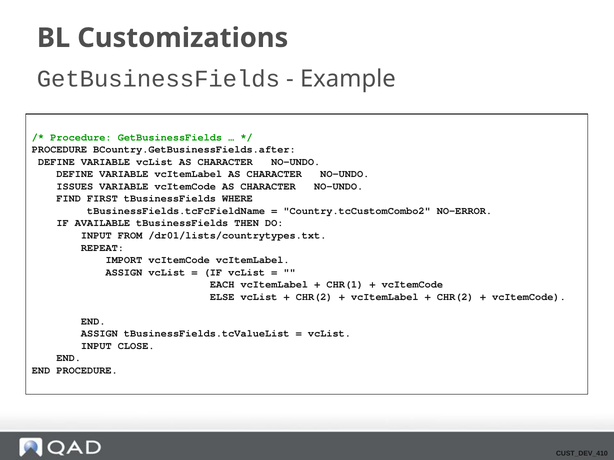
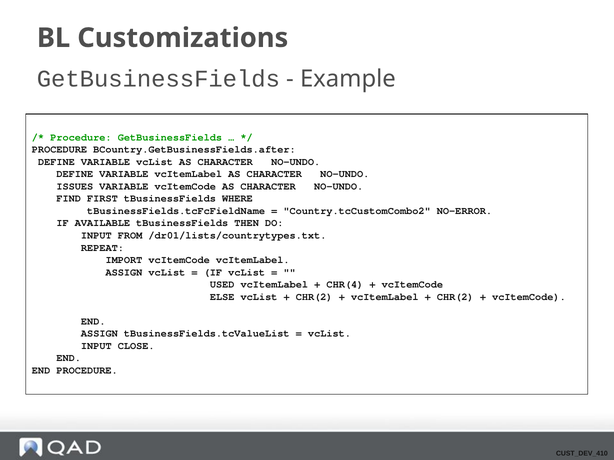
EACH: EACH -> USED (222, 285)
CHR(1: CHR(1 -> CHR(4 (345, 285)
